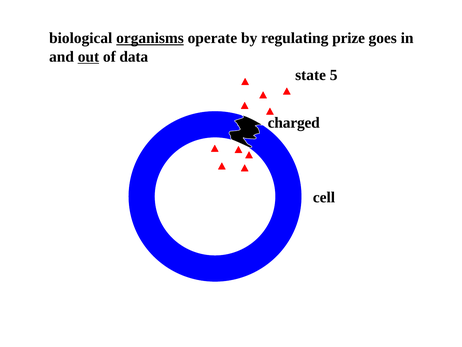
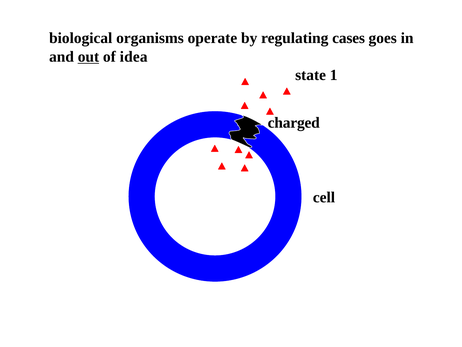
organisms underline: present -> none (150, 38)
prize: prize -> cases (349, 38)
data: data -> idea (134, 57)
5: 5 -> 1 (334, 75)
